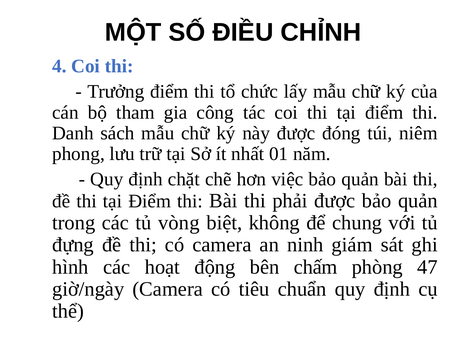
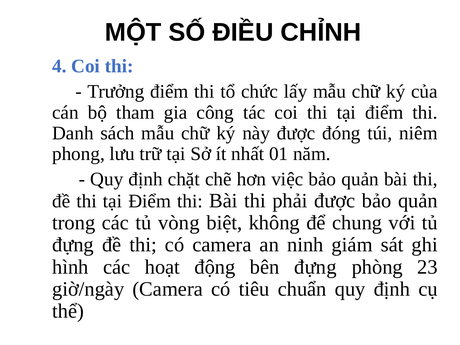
bên chấm: chấm -> đựng (315, 267)
47: 47 -> 23 (428, 267)
